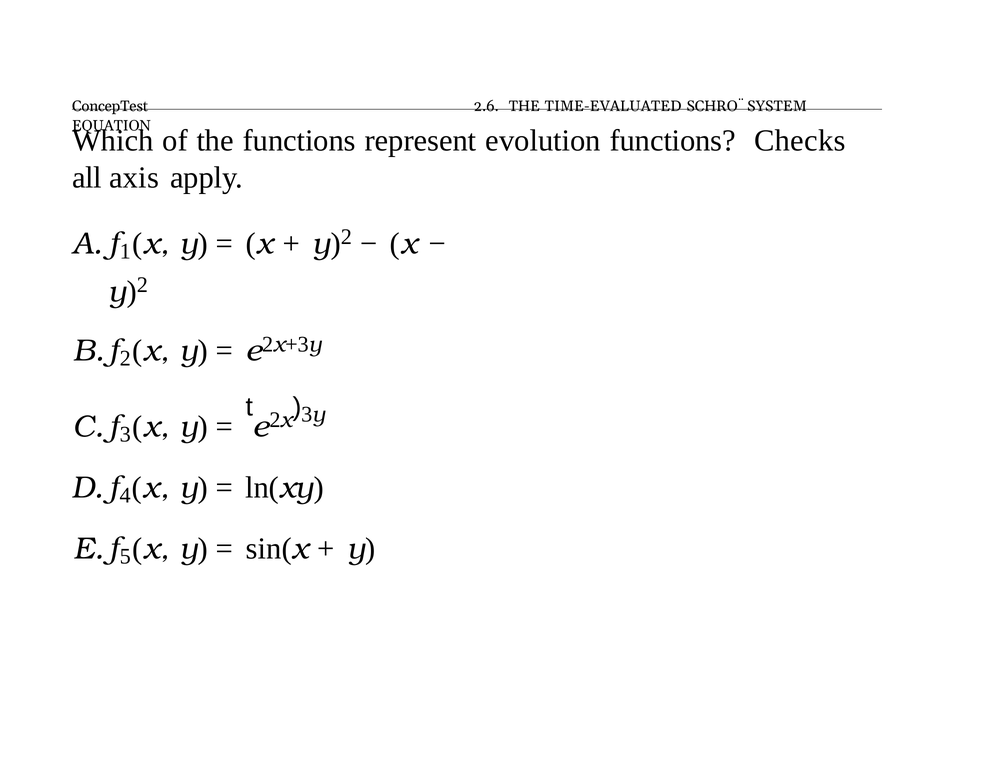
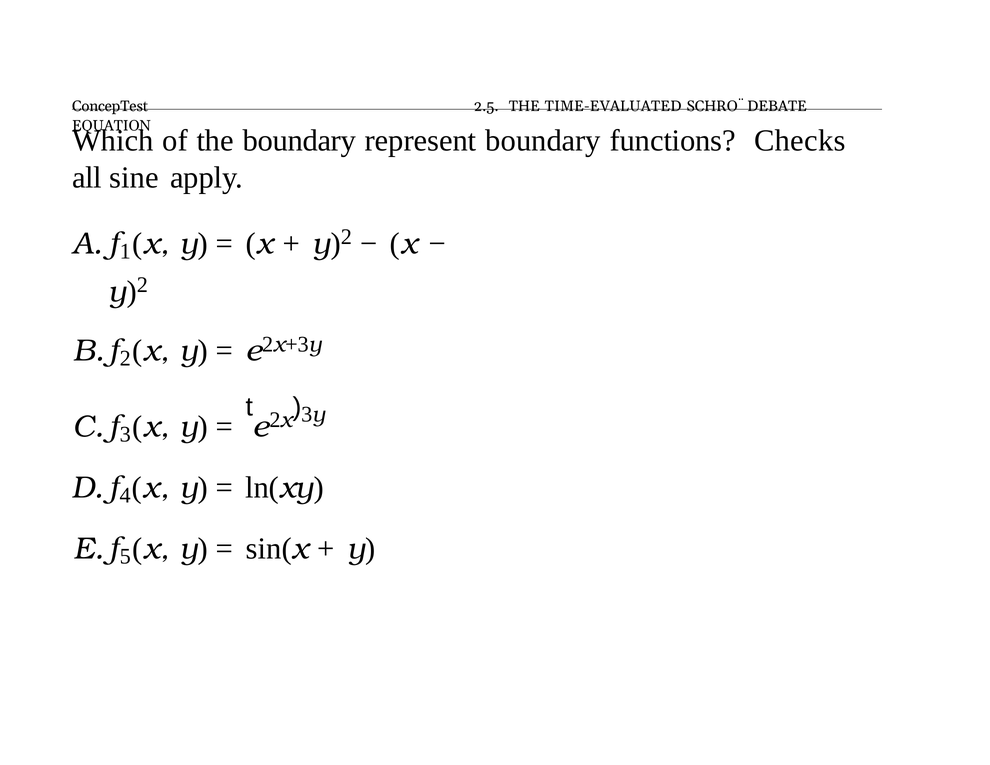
2.6: 2.6 -> 2.5 (486, 106)
SYSTEM: SYSTEM -> DEBATE (777, 106)
the functions: functions -> boundary (299, 141)
represent evolution: evolution -> boundary (543, 141)
axis: axis -> sine (134, 178)
